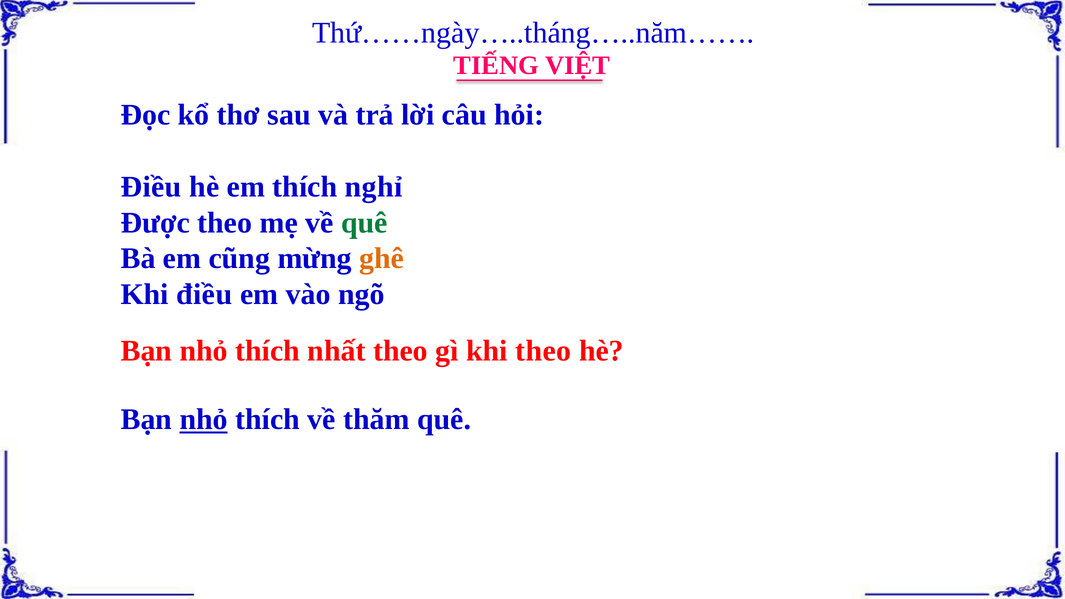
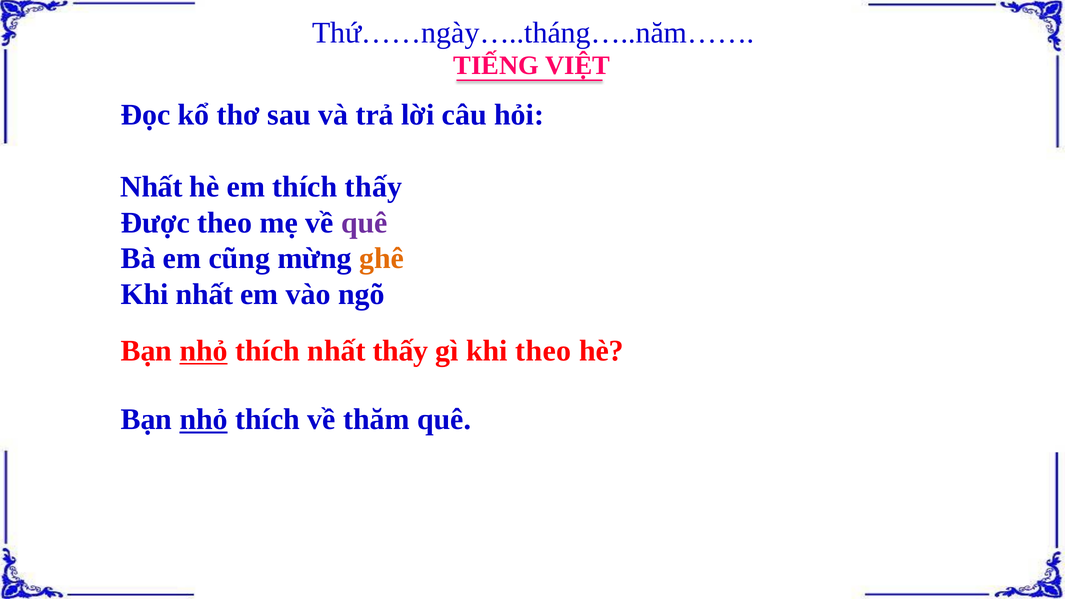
Điều: Điều -> Nhất (151, 187)
thích nghỉ: nghỉ -> thấy (374, 187)
quê colour: green -> purple (364, 222)
Khi điều: điều -> nhất (205, 294)
nhỏ underline: none -> present (204, 350)
nhất theo: theo -> thấy (401, 350)
